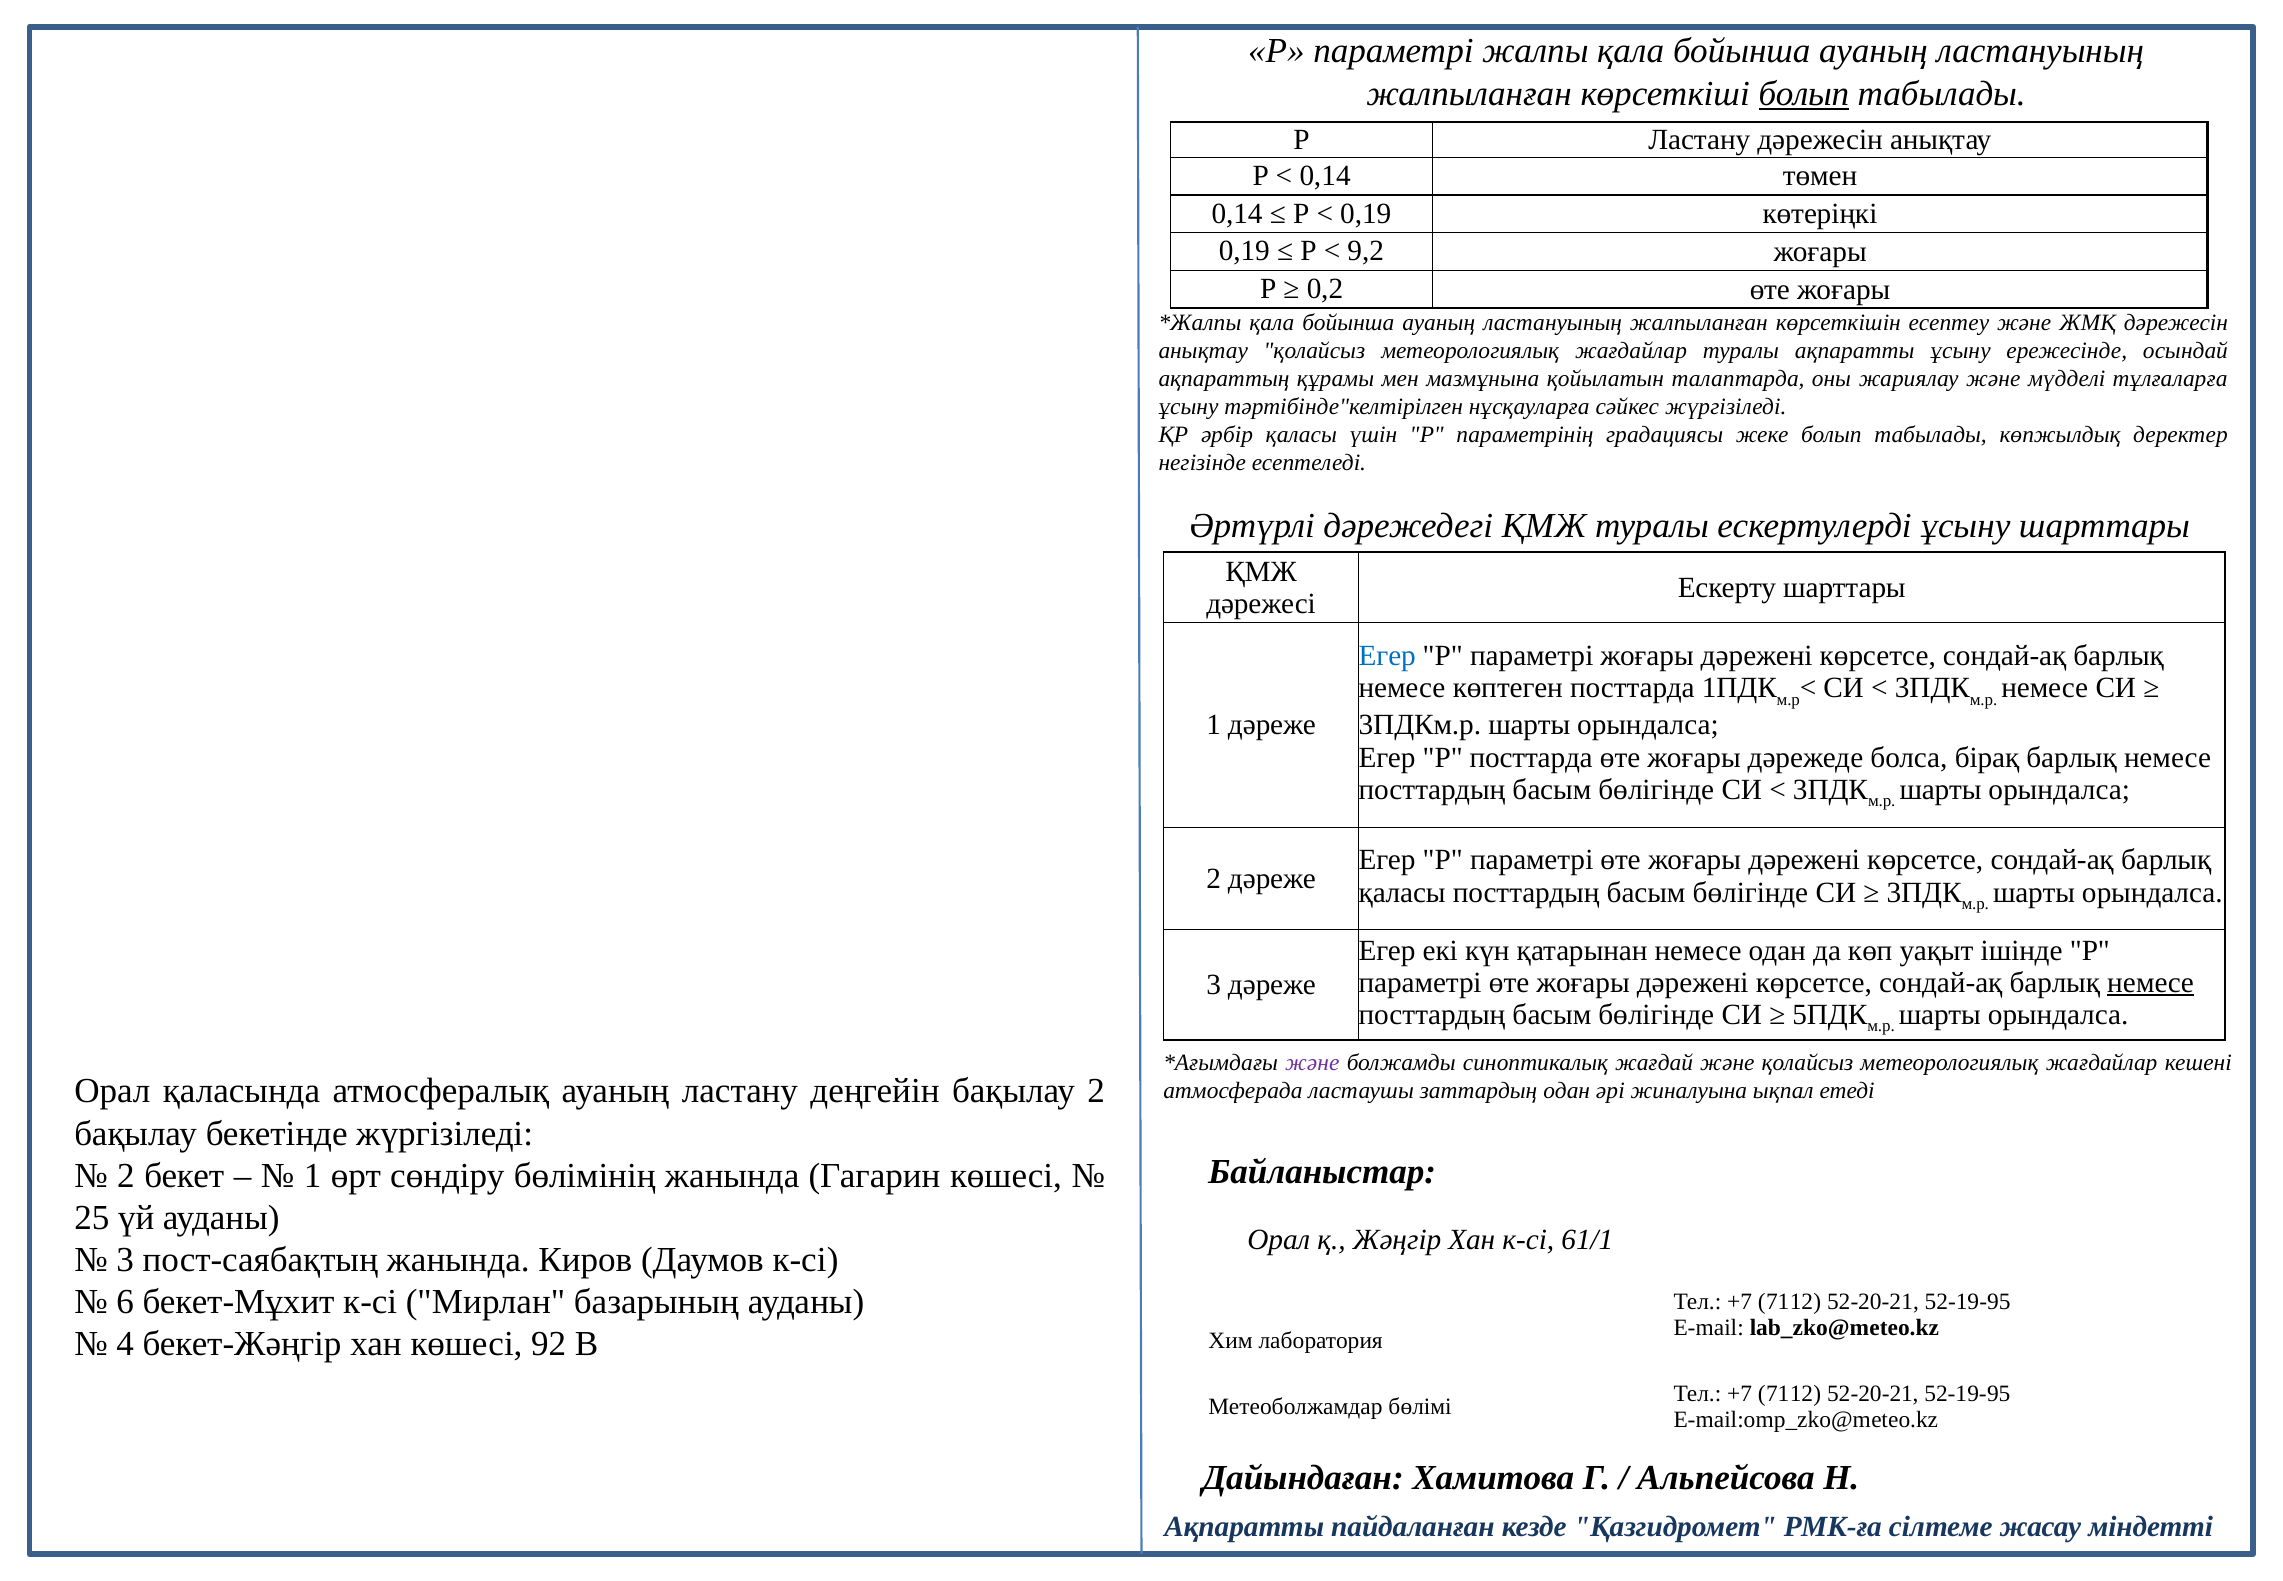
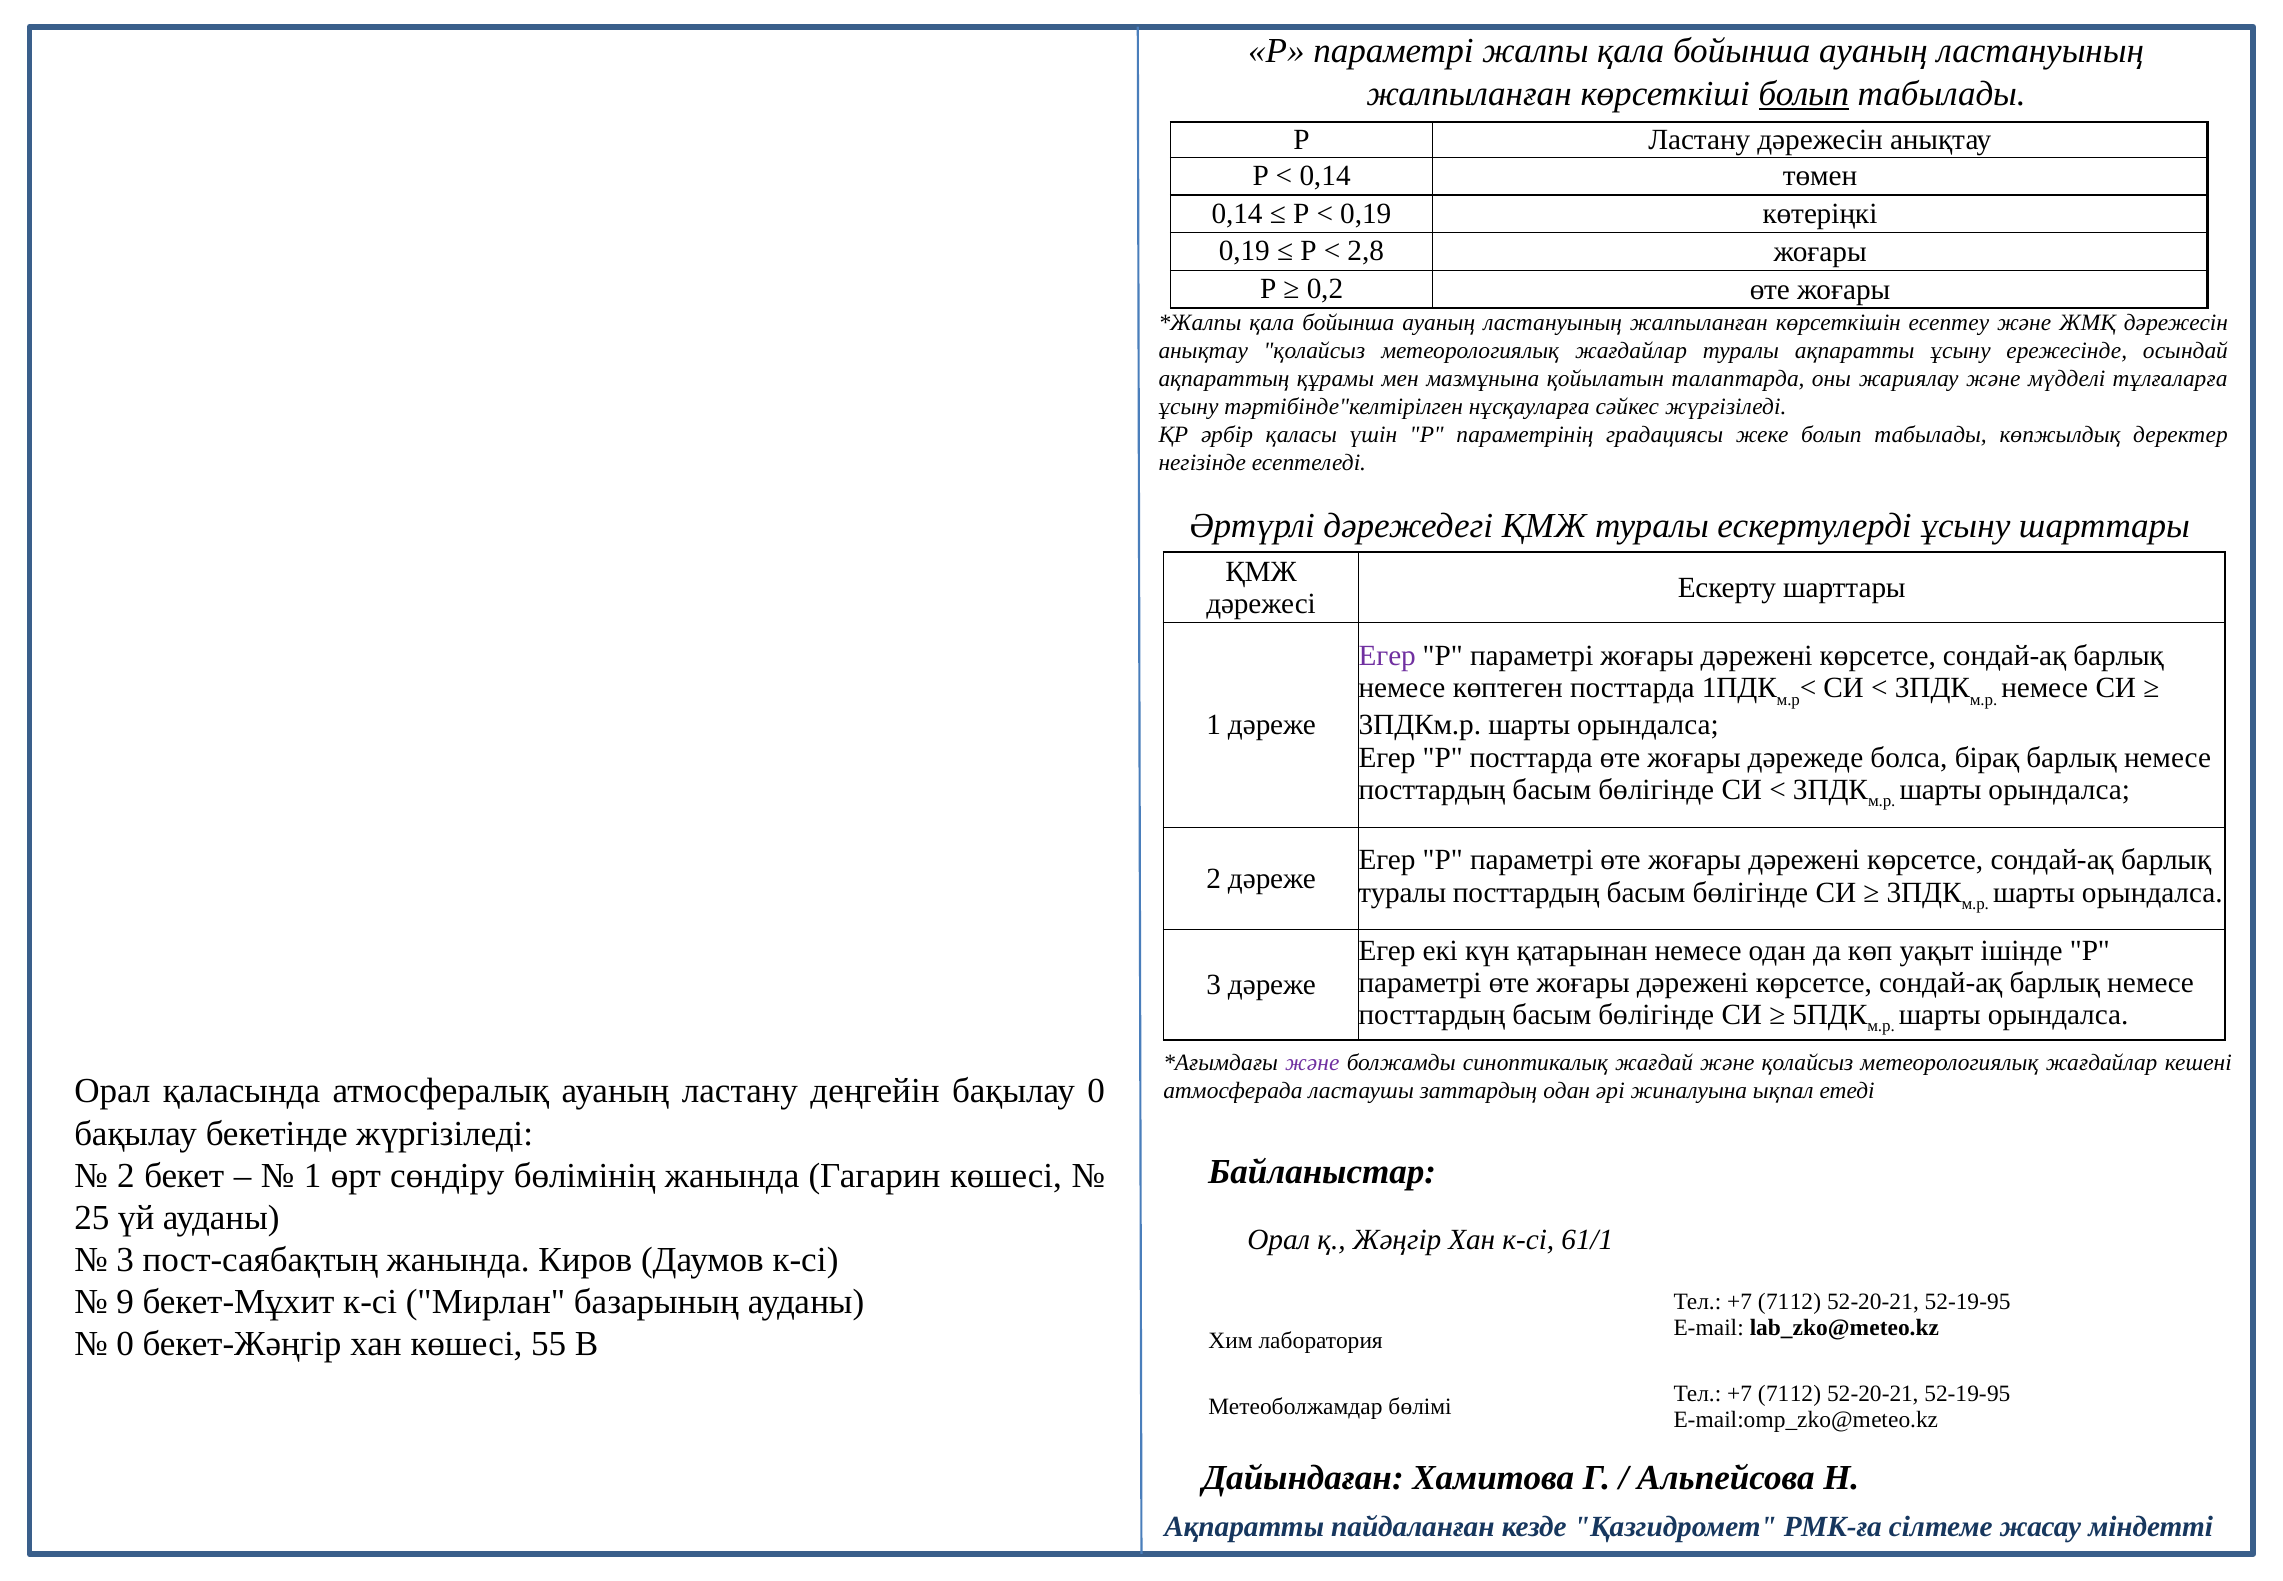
9,2: 9,2 -> 2,8 (1366, 251)
Егер colour: blue -> purple (1387, 656)
қаласы: қаласы -> туралы (1402, 892)
немесе underline: present -> none (2151, 982)
бақылау 2: 2 -> 0 (1096, 1091)
6: 6 -> 9 (125, 1302)
4: 4 -> 0 (125, 1344)
92: 92 -> 55 (549, 1344)
